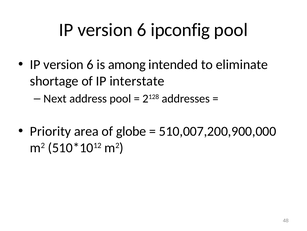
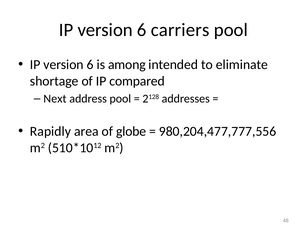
ipconfig: ipconfig -> carriers (180, 30)
interstate: interstate -> compared (137, 81)
Priority: Priority -> Rapidly (50, 131)
510,007,200,900,000: 510,007,200,900,000 -> 980,204,477,777,556 (218, 131)
